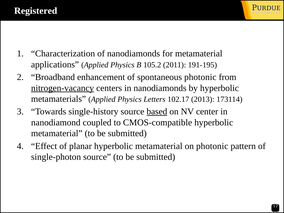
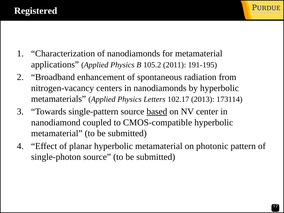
spontaneous photonic: photonic -> radiation (200, 77)
nitrogen-vacancy underline: present -> none (63, 88)
single-history: single-history -> single-pattern (93, 112)
